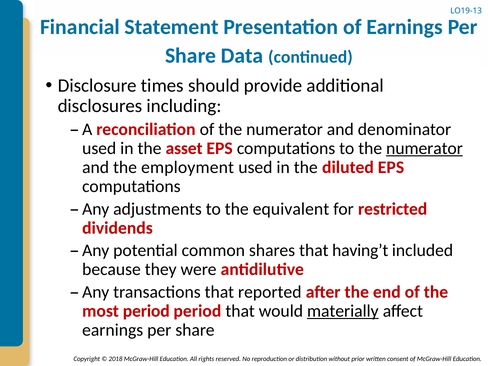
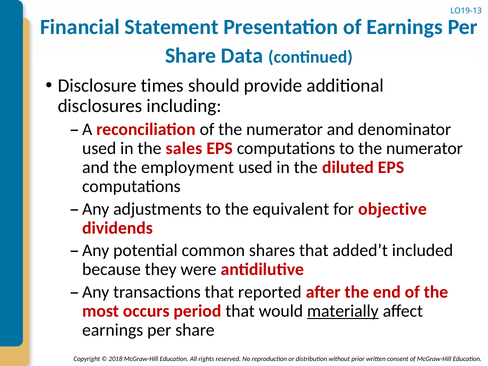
asset: asset -> sales (184, 148)
numerator underline: present -> none (424, 148)
restricted: restricted -> objective (392, 209)
having’t: having’t -> added’t (360, 250)
most period: period -> occurs (146, 311)
